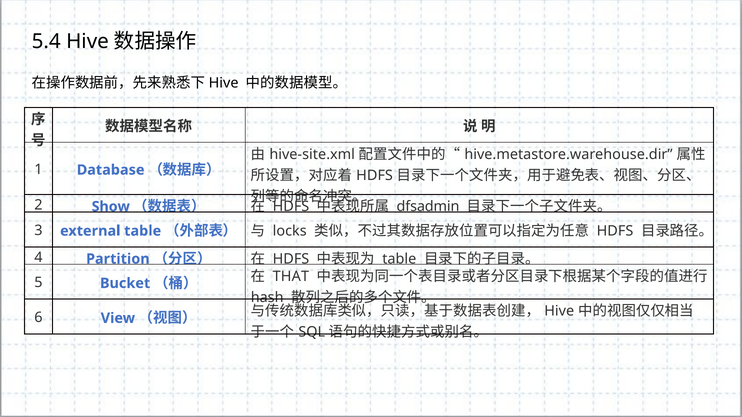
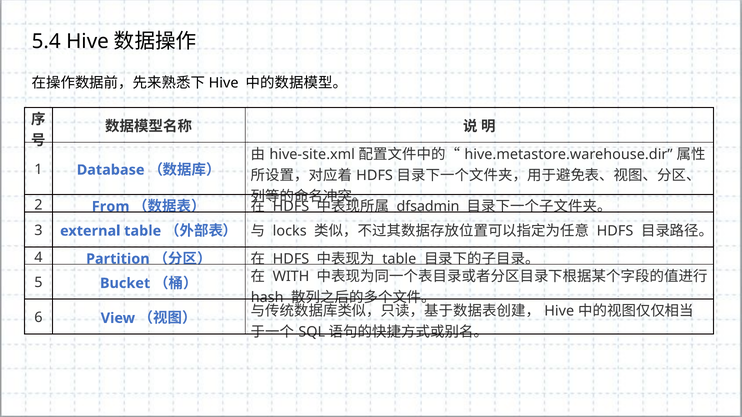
Show: Show -> From (111, 207)
THAT: THAT -> WITH (291, 277)
